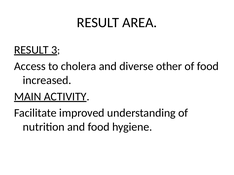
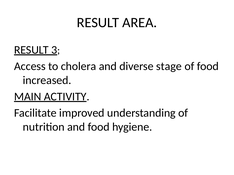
other: other -> stage (169, 66)
